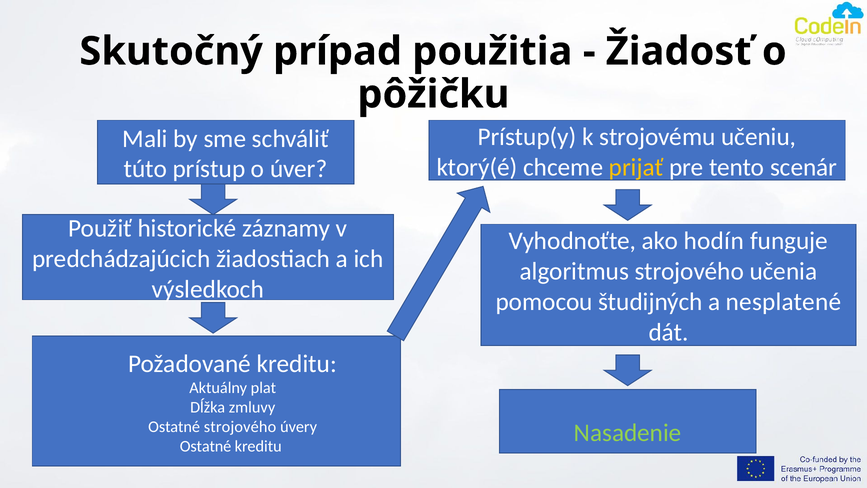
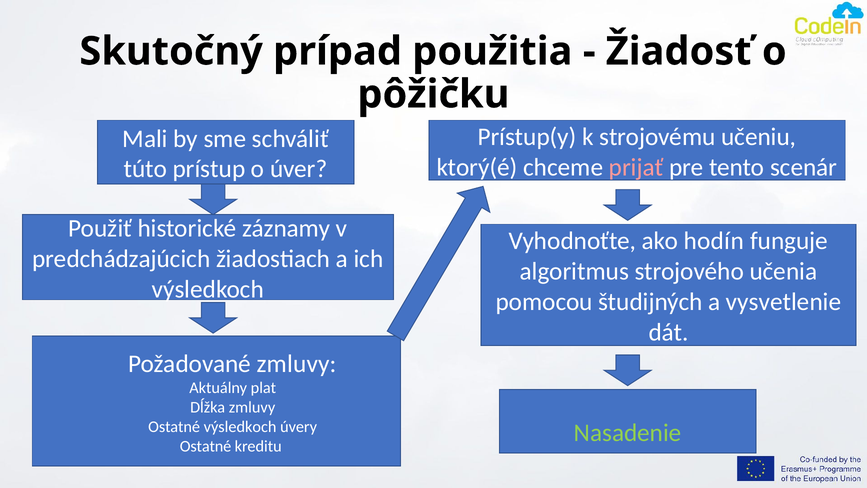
prijať colour: yellow -> pink (636, 167)
nesplatené: nesplatené -> vysvetlenie (784, 302)
Požadované kreditu: kreditu -> zmluvy (297, 363)
Ostatné strojového: strojového -> výsledkoch (240, 427)
